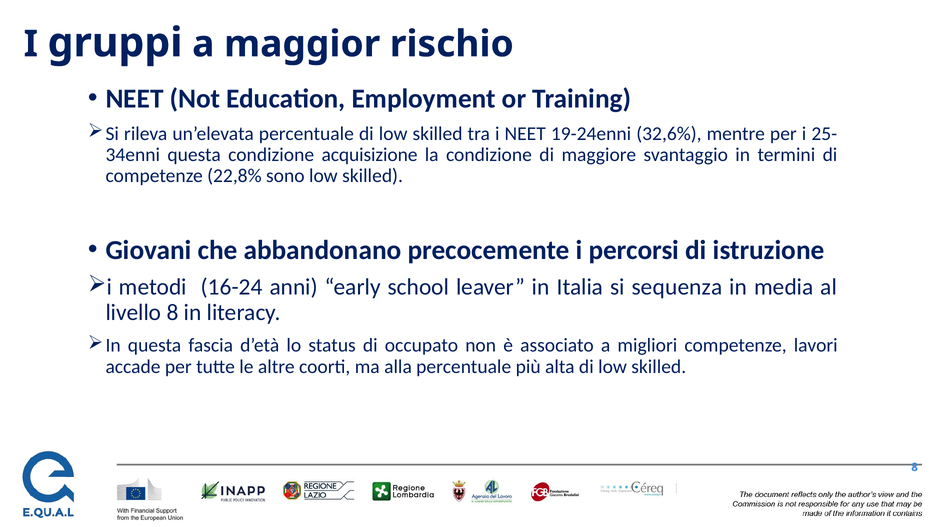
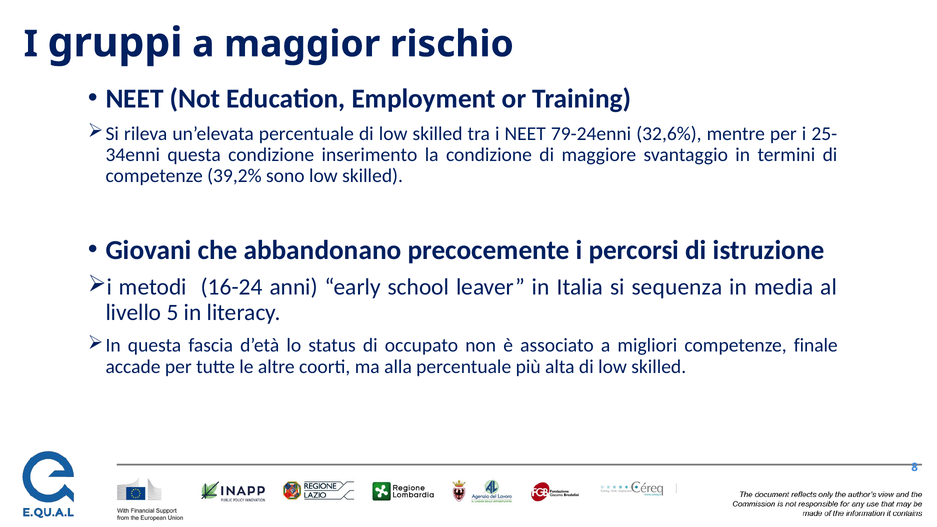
19-24enni: 19-24enni -> 79-24enni (591, 134)
acquisizione: acquisizione -> inserimento (369, 155)
22,8%: 22,8% -> 39,2% (234, 176)
livello 8: 8 -> 5 (173, 313)
lavori: lavori -> finale (816, 346)
